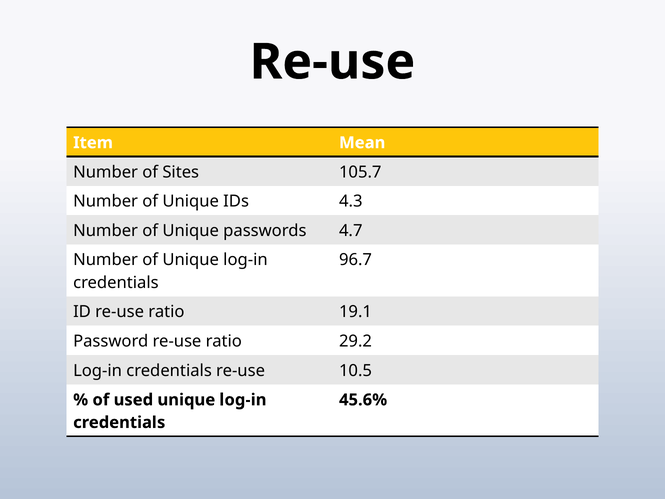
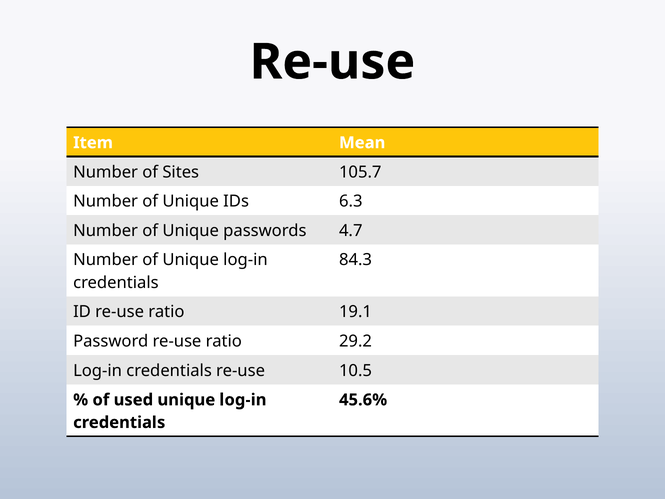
4.3: 4.3 -> 6.3 (351, 201)
96.7: 96.7 -> 84.3 (356, 260)
